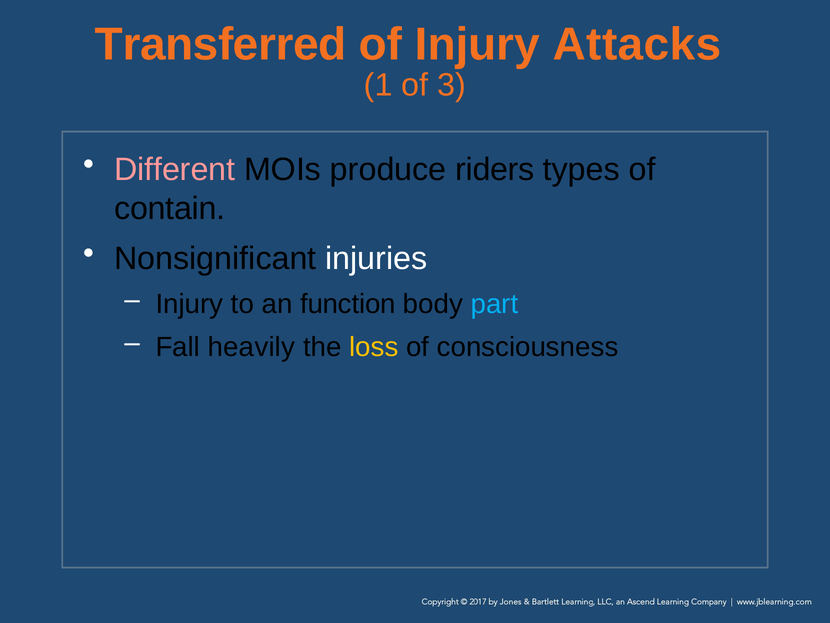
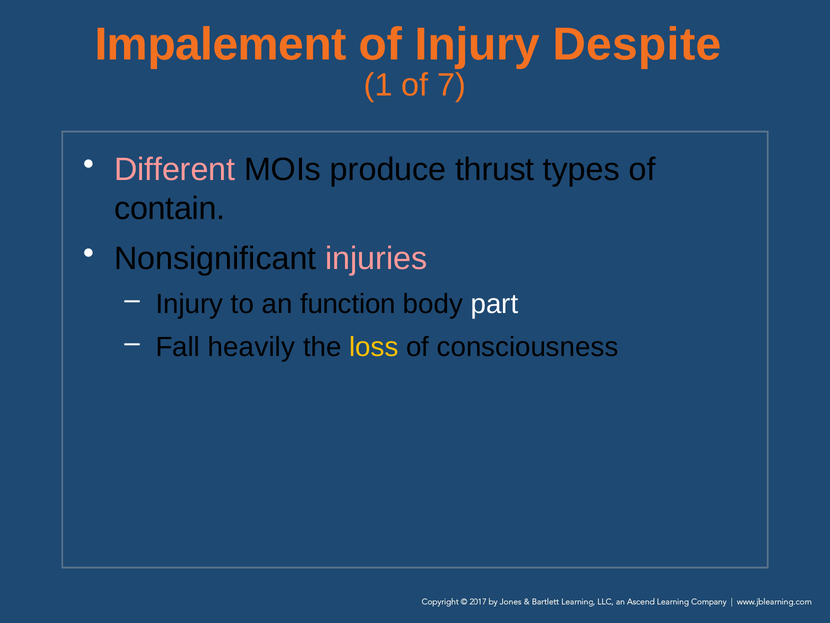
Transferred: Transferred -> Impalement (221, 45)
Attacks: Attacks -> Despite (637, 45)
3: 3 -> 7 (452, 85)
riders: riders -> thrust (495, 170)
injuries colour: white -> pink (376, 258)
part colour: light blue -> white (495, 304)
